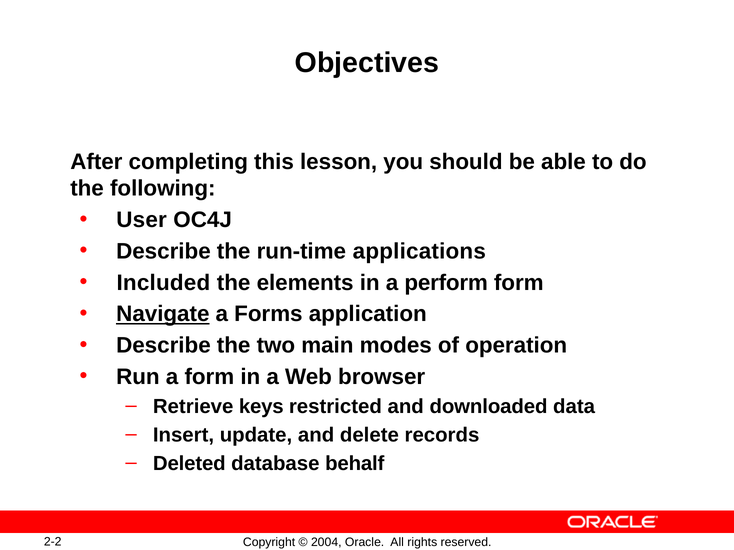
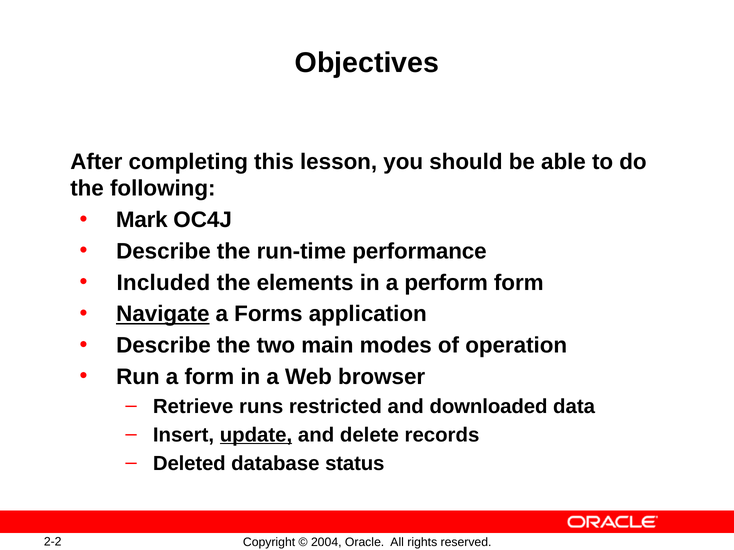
User: User -> Mark (142, 220)
applications: applications -> performance (419, 251)
keys: keys -> runs (261, 407)
update underline: none -> present (256, 435)
behalf: behalf -> status (355, 464)
